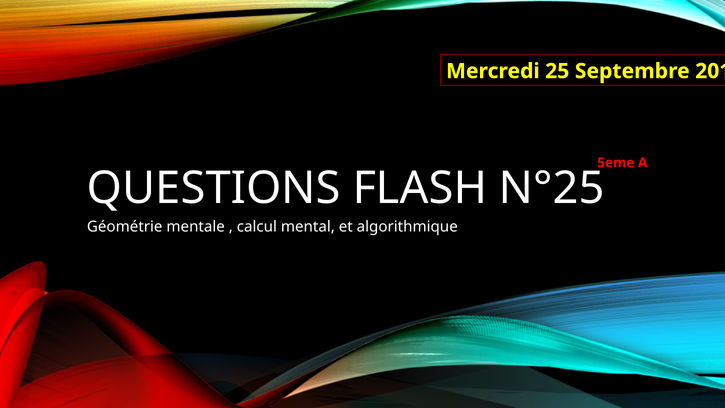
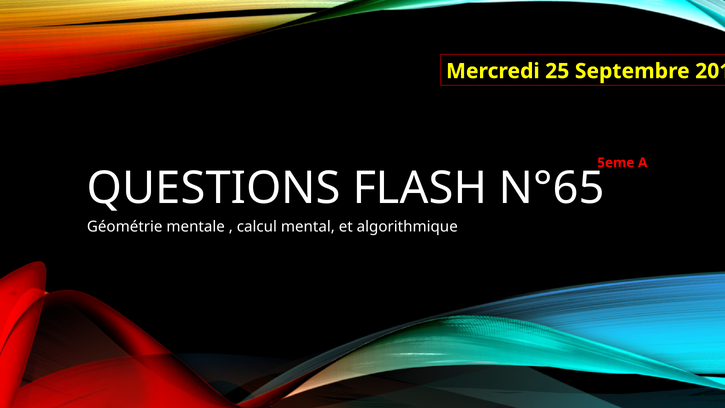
N°25: N°25 -> N°65 (552, 188)
